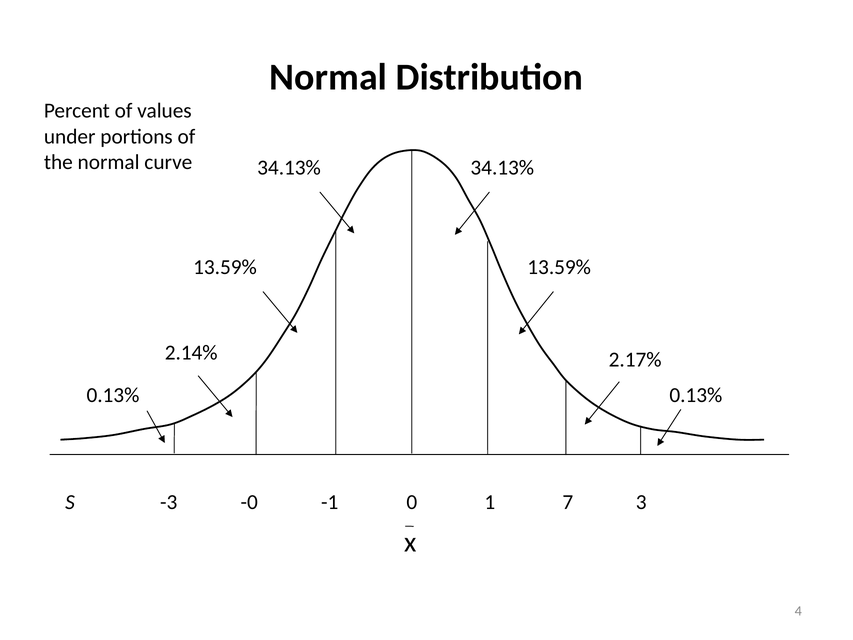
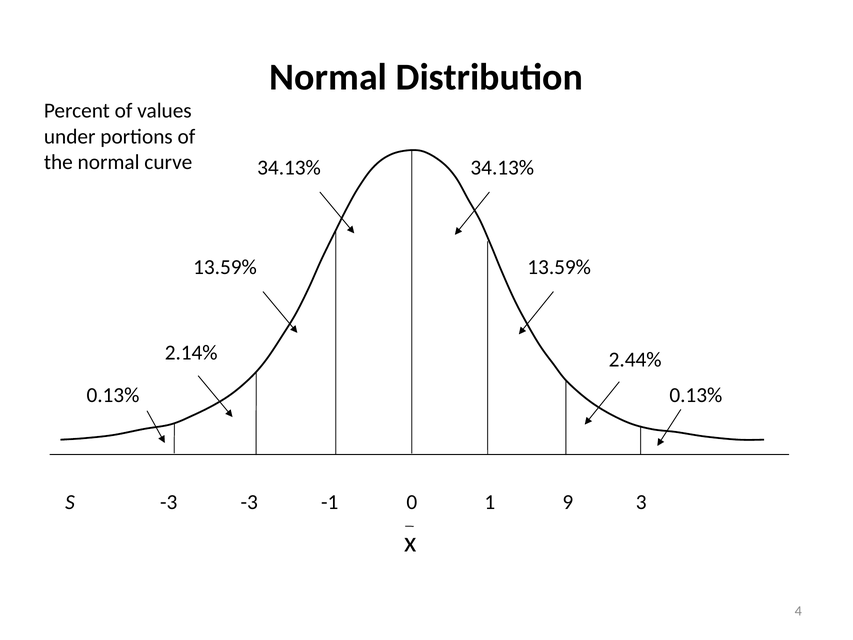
2.17%: 2.17% -> 2.44% (635, 360)
-3 -0: -0 -> -3 (249, 502)
7: 7 -> 9 (568, 502)
